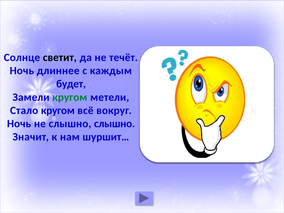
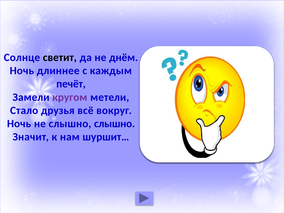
течёт: течёт -> днём (124, 57)
будет: будет -> печёт (71, 84)
кругом colour: green -> purple (70, 97)
Стало кругом: кругом -> друзья (58, 110)
